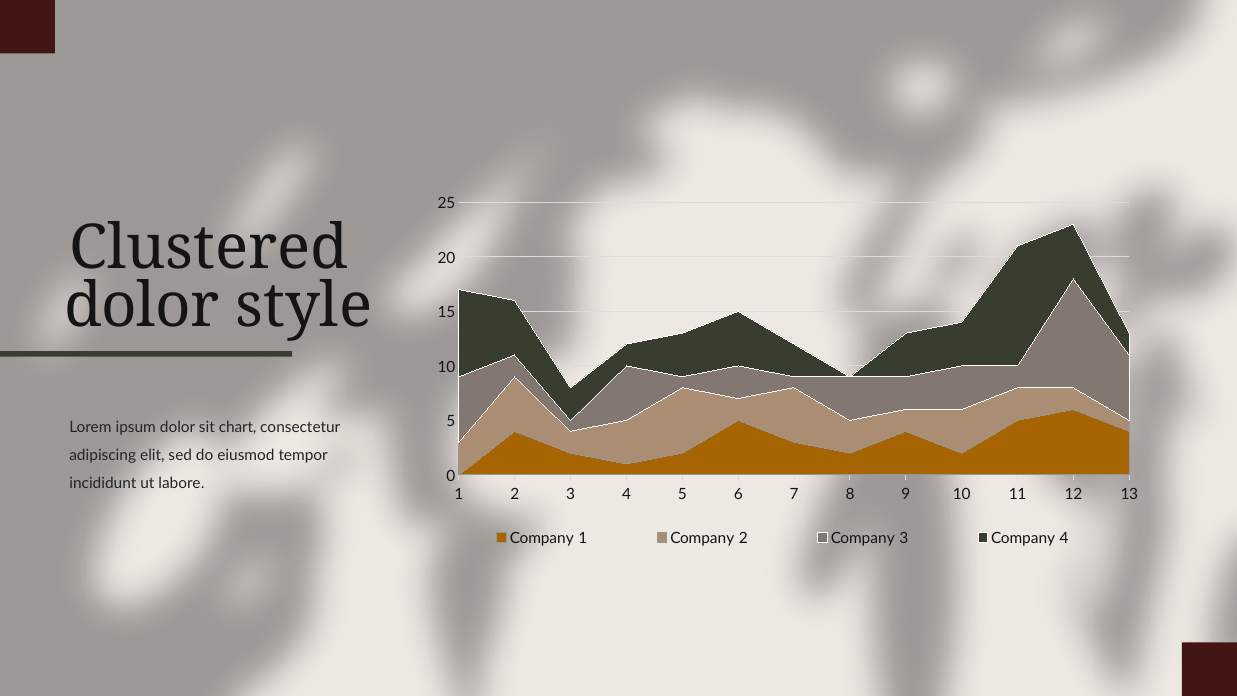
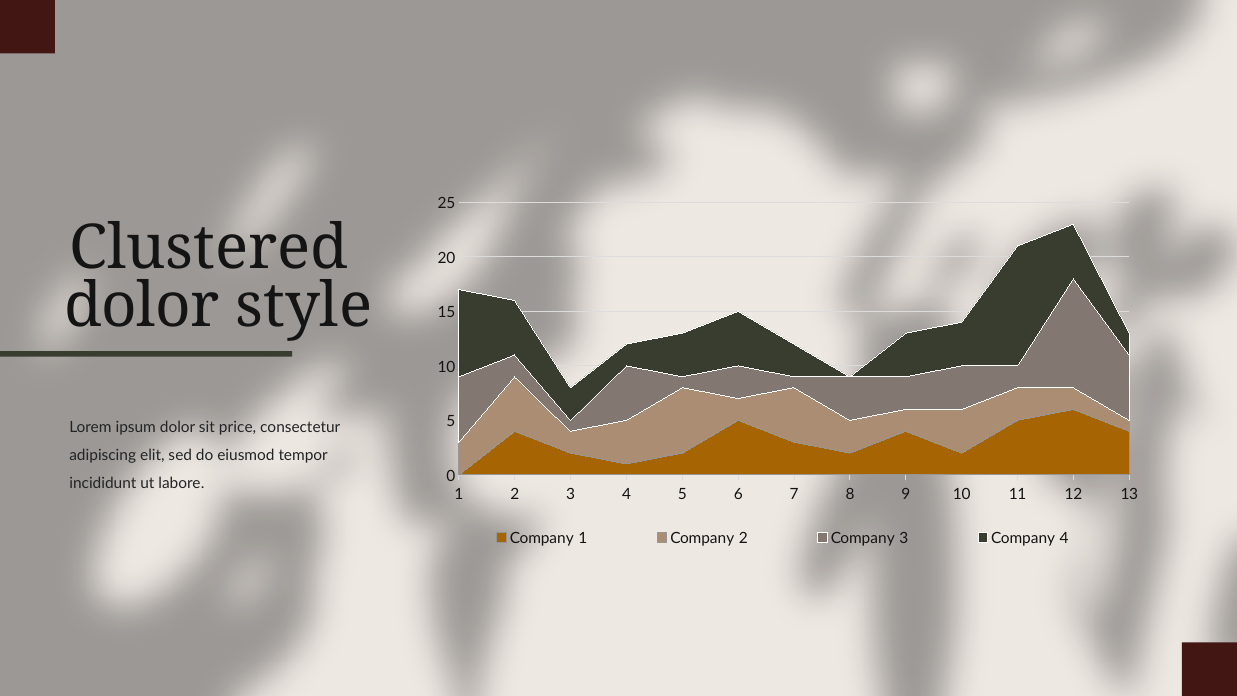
chart: chart -> price (238, 428)
